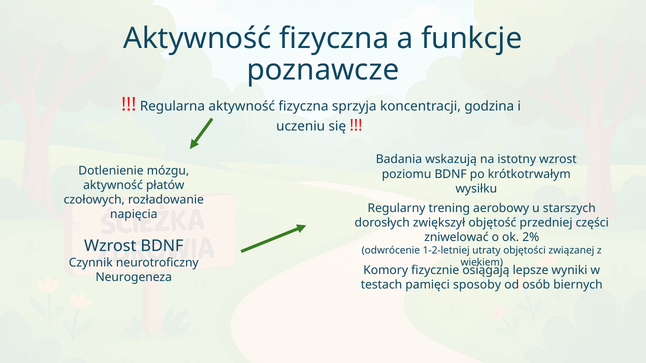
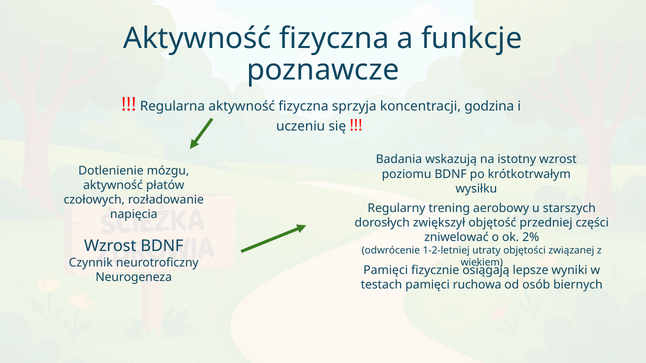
Komory: Komory -> Pamięci (386, 270)
sposoby: sposoby -> ruchowa (477, 285)
